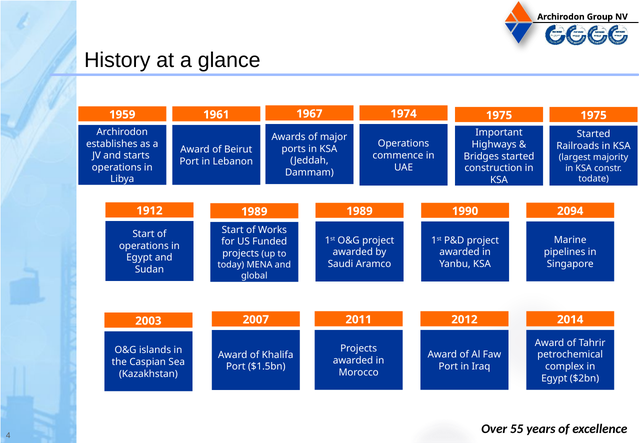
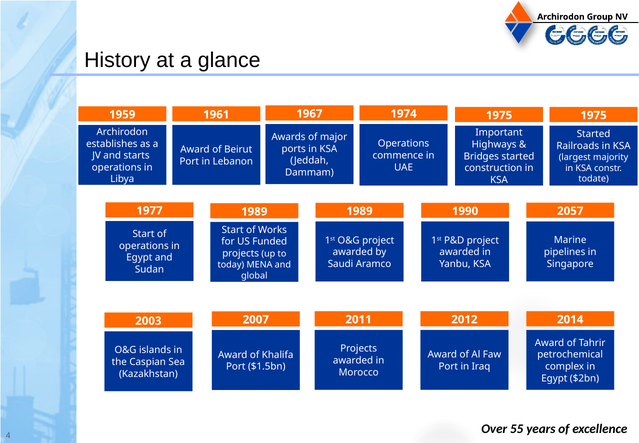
1912: 1912 -> 1977 (149, 210)
2094: 2094 -> 2057 (570, 211)
